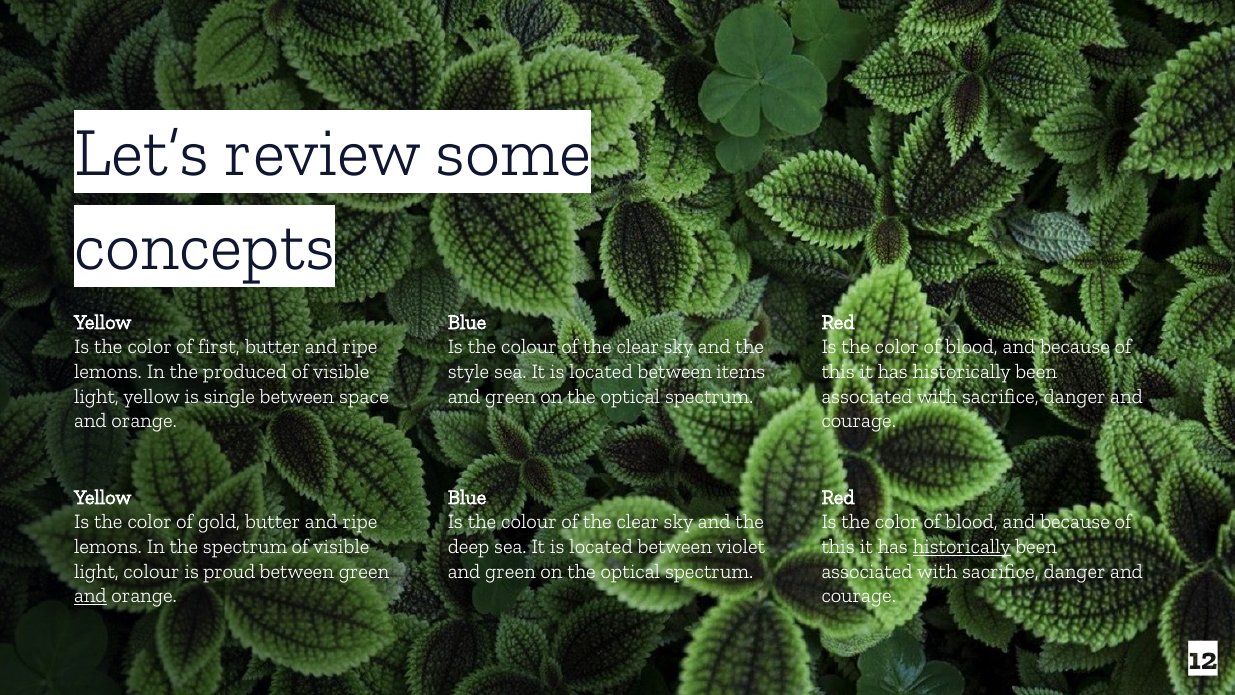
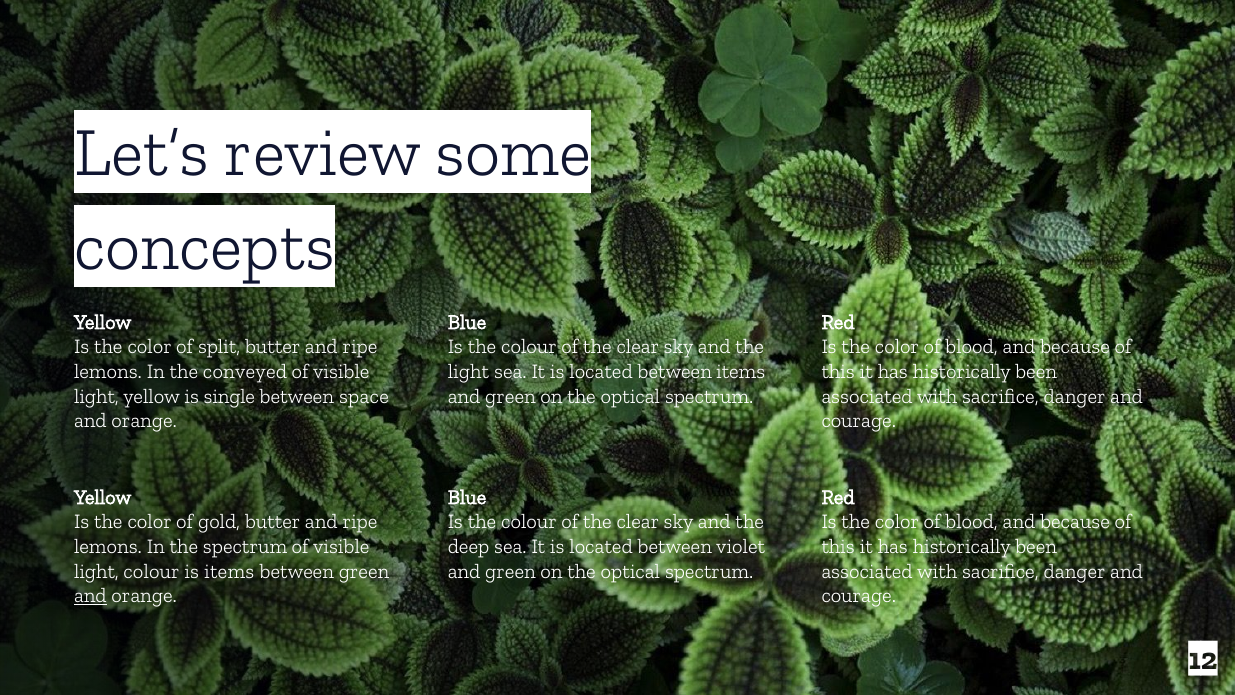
first: first -> split (219, 347)
produced: produced -> conveyed (245, 371)
style: style -> light (468, 371)
historically underline: present -> none (962, 546)
is proud: proud -> items (229, 571)
